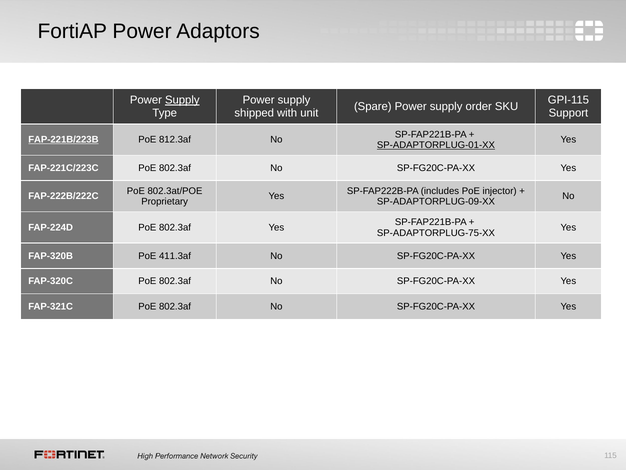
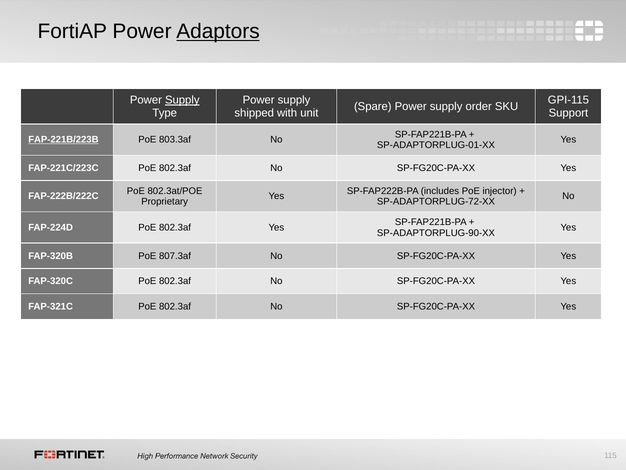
Adaptors underline: none -> present (218, 32)
812.3af: 812.3af -> 803.3af (175, 140)
SP-ADAPTORPLUG-01-XX underline: present -> none (436, 145)
SP-ADAPTORPLUG-09-XX: SP-ADAPTORPLUG-09-XX -> SP-ADAPTORPLUG-72-XX (436, 201)
SP-ADAPTORPLUG-75-XX: SP-ADAPTORPLUG-75-XX -> SP-ADAPTORPLUG-90-XX (436, 233)
411.3af: 411.3af -> 807.3af (175, 256)
